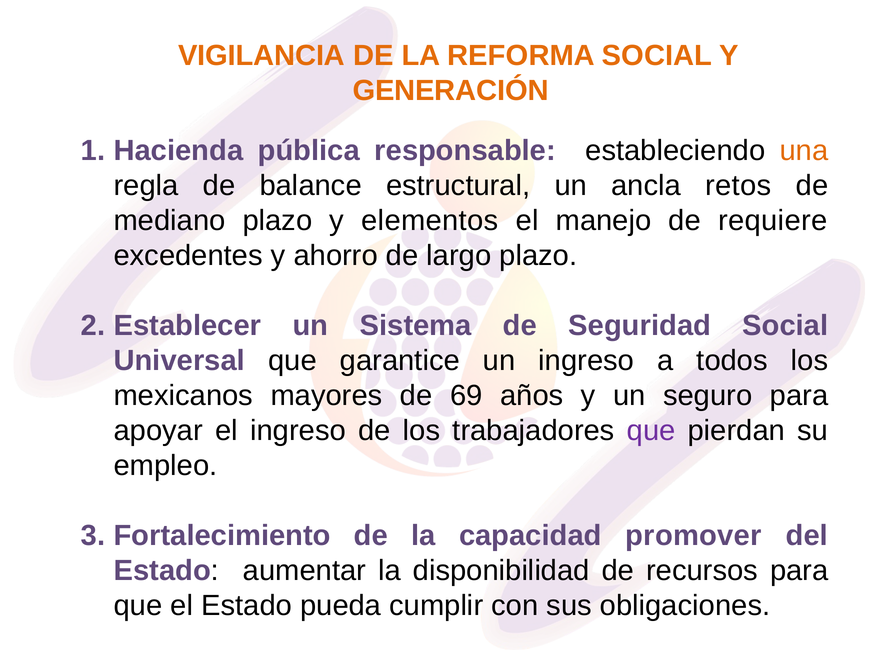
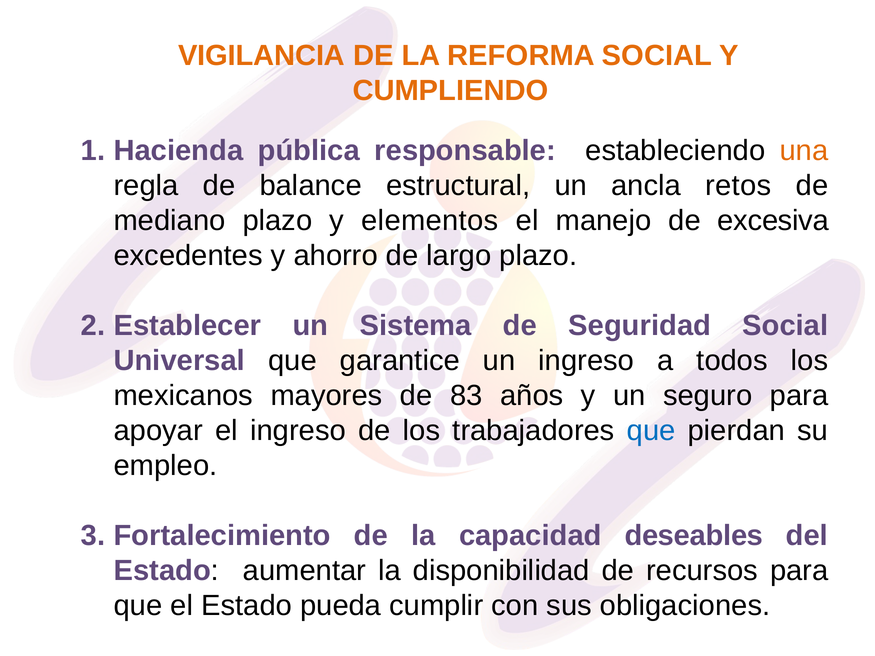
GENERACIÓN: GENERACIÓN -> CUMPLIENDO (451, 91)
requiere: requiere -> excesiva (773, 221)
69: 69 -> 83 (466, 396)
que colour: purple -> blue (651, 431)
promover: promover -> deseables (694, 536)
